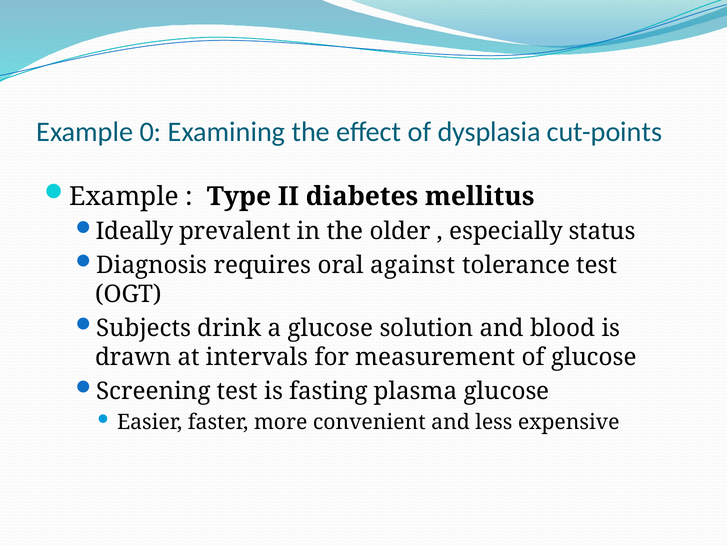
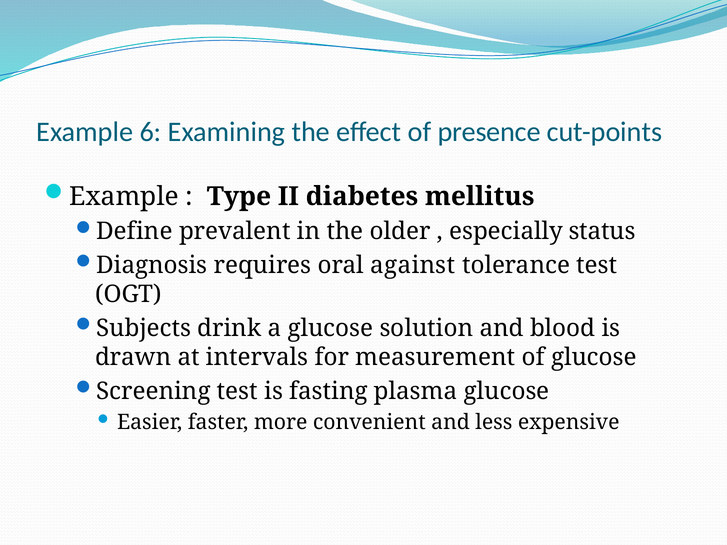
0: 0 -> 6 (150, 132)
dysplasia: dysplasia -> presence (489, 132)
Ideally: Ideally -> Define (134, 231)
